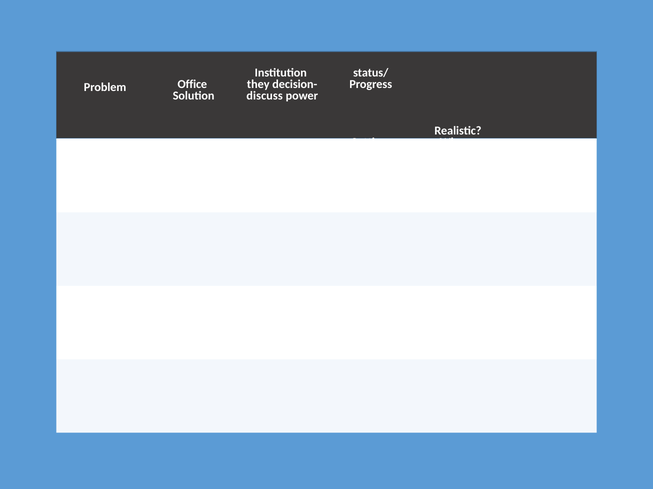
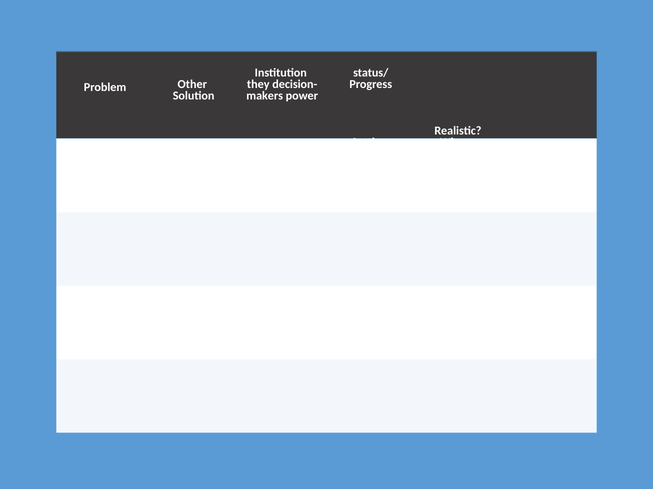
Office: Office -> Other (192, 84)
discuss: discuss -> makers (265, 96)
